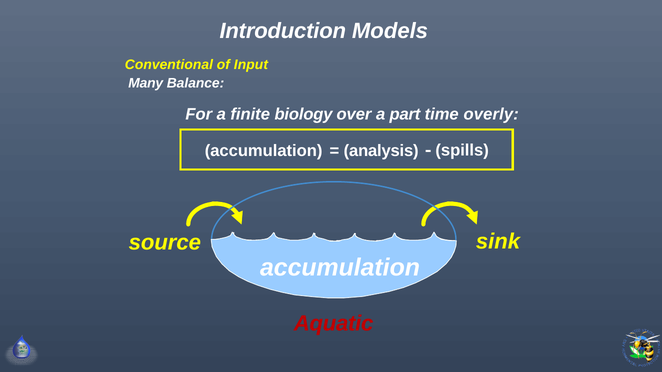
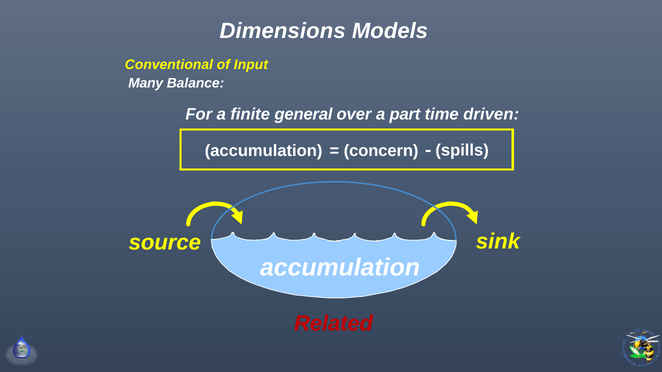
Introduction: Introduction -> Dimensions (283, 31)
biology: biology -> general (304, 115)
overly: overly -> driven (491, 115)
analysis: analysis -> concern (381, 151)
Aquatic: Aquatic -> Related (334, 324)
